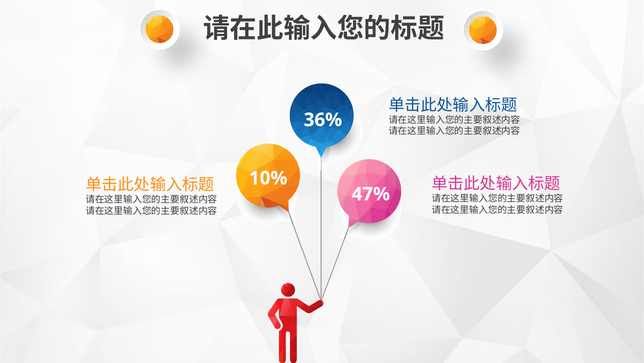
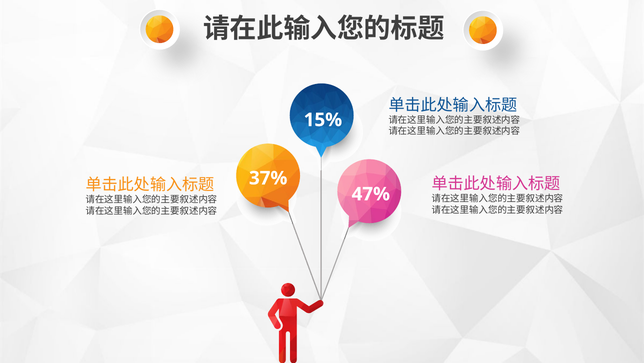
36%: 36% -> 15% (323, 120)
10%: 10% -> 37% (268, 178)
